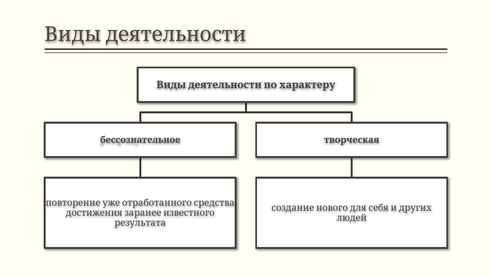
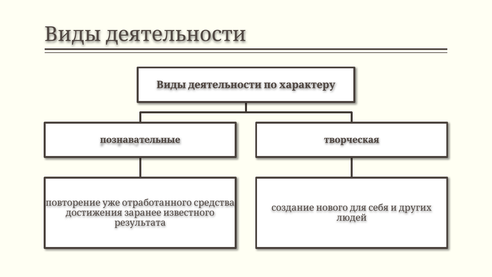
бессознательное: бессознательное -> познавательные (140, 140)
